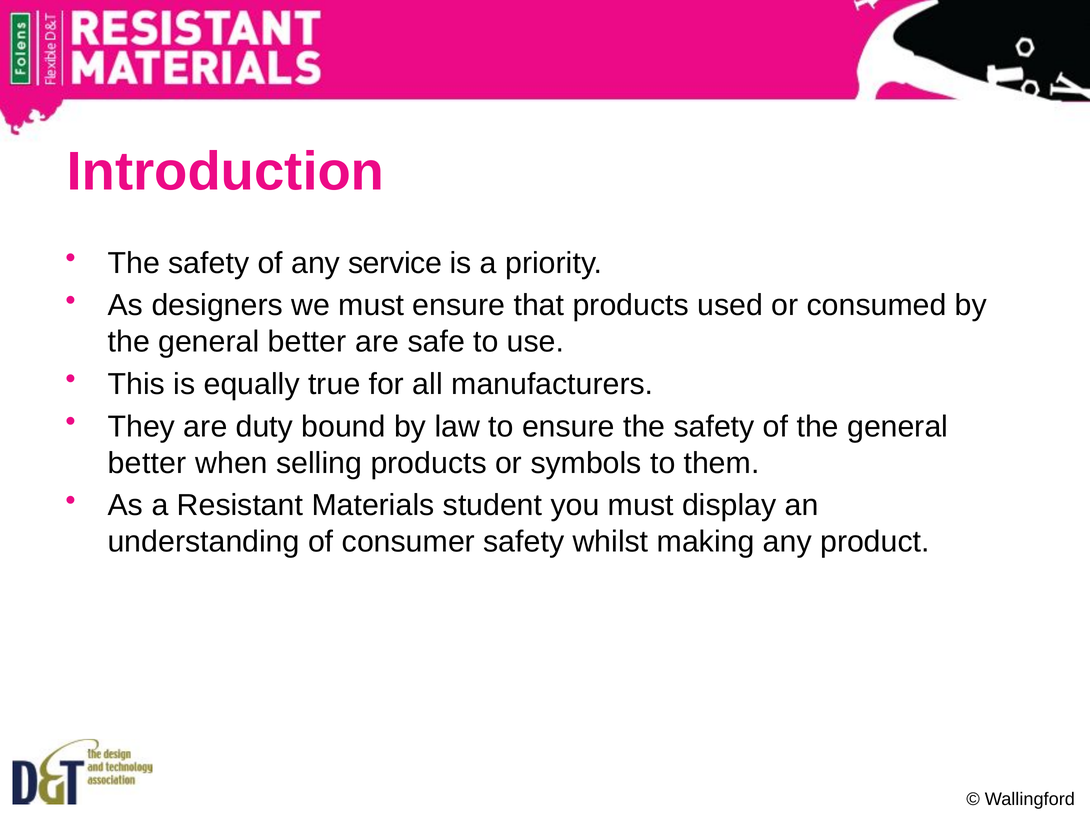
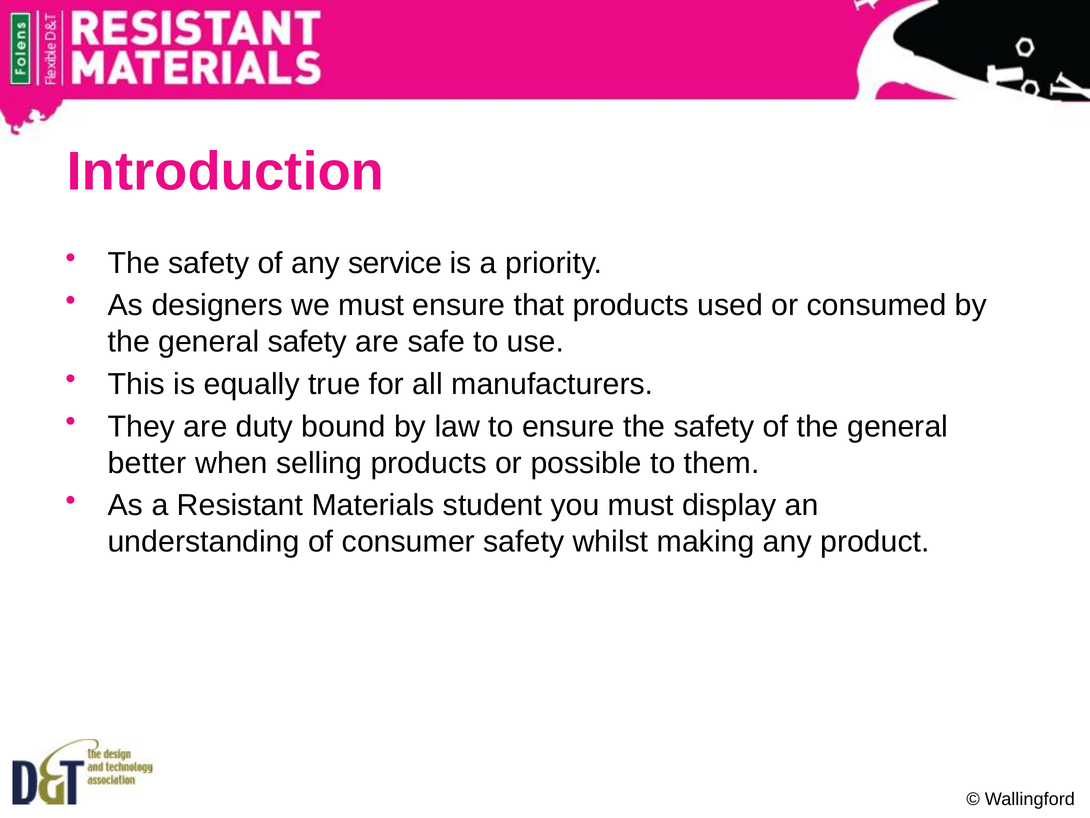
better: better -> safety (307, 342)
symbols: symbols -> possible (586, 463)
